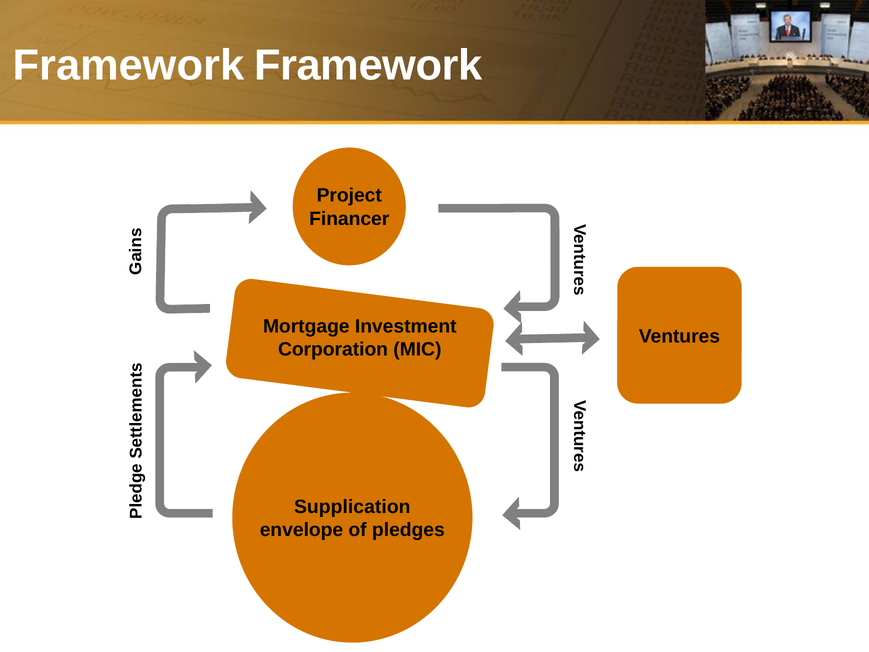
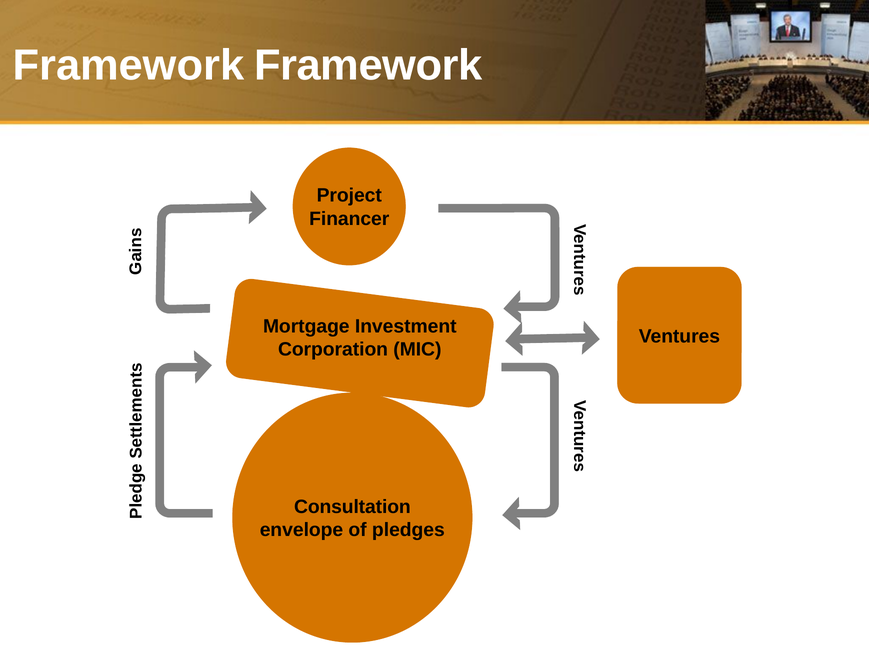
Supplication: Supplication -> Consultation (352, 507)
